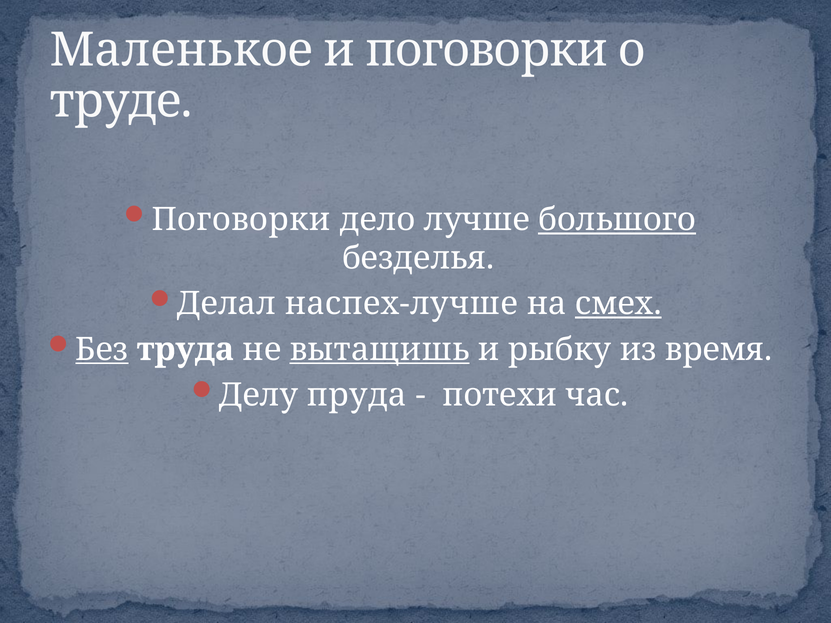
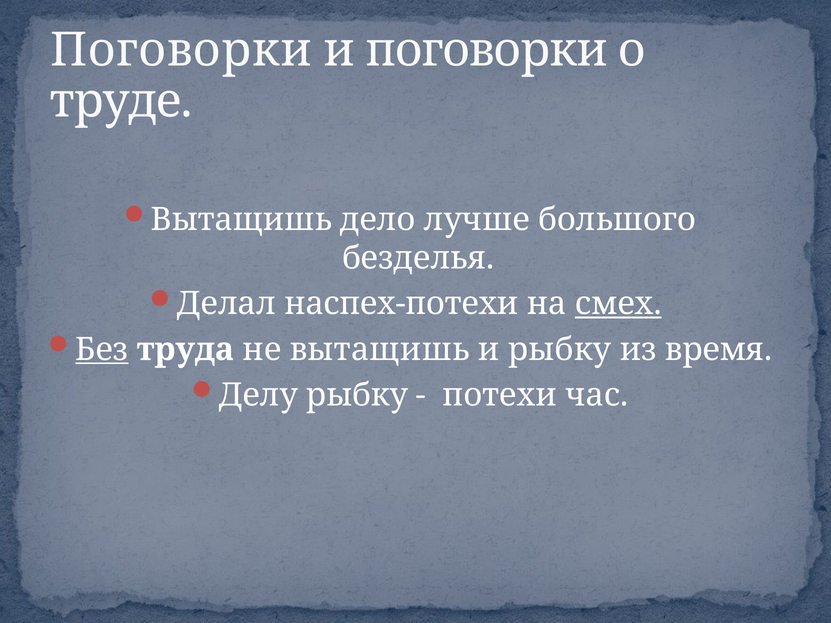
Маленькое: Маленькое -> Поговорки (181, 50)
Поговорки: Поговорки -> Вытащишь (241, 220)
большого underline: present -> none (617, 220)
наспех-лучше: наспех-лучше -> наспех-потехи (402, 304)
вытащишь underline: present -> none (380, 350)
Делу пруда: пруда -> рыбку (357, 395)
